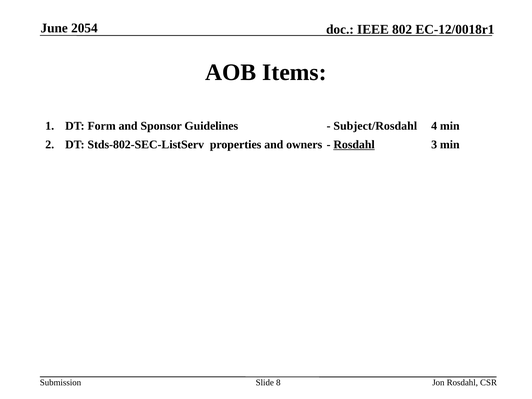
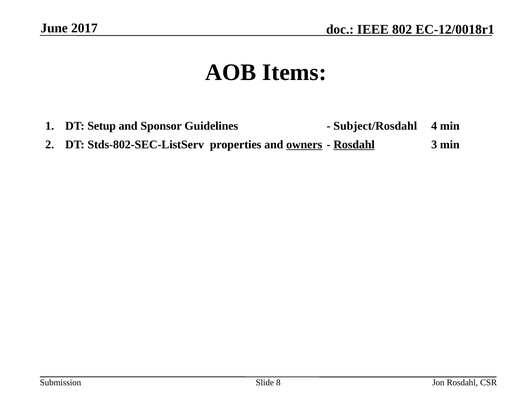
2054: 2054 -> 2017 (84, 28)
Form: Form -> Setup (102, 126)
owners underline: none -> present (304, 144)
